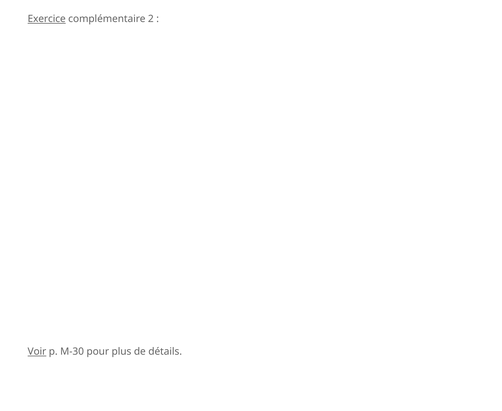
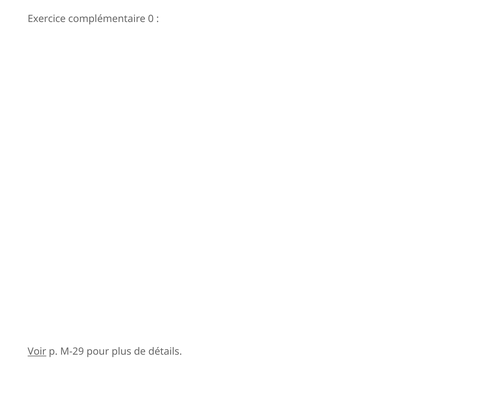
Exercice underline: present -> none (47, 19)
2: 2 -> 0 (151, 19)
M-30: M-30 -> M-29 (72, 352)
